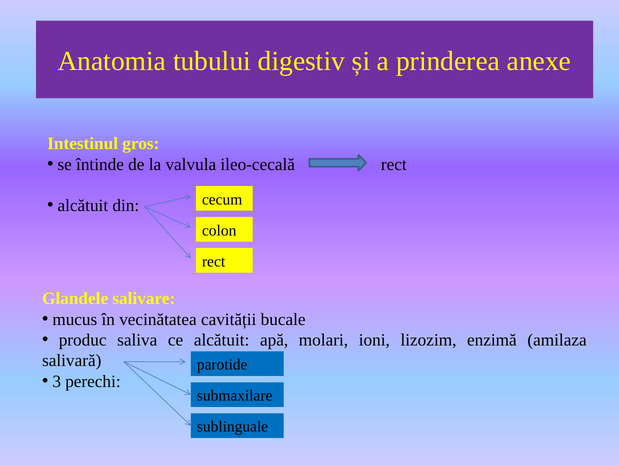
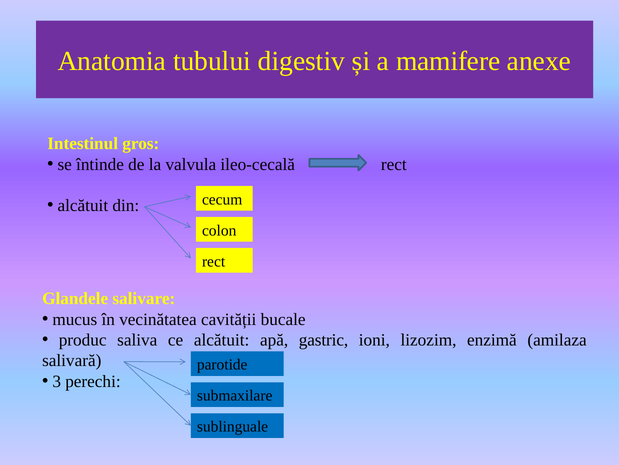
prinderea: prinderea -> mamifere (448, 61)
molari: molari -> gastric (324, 340)
